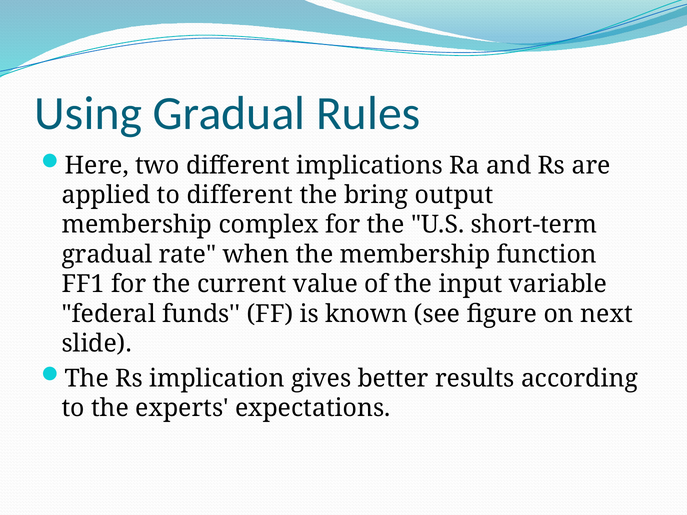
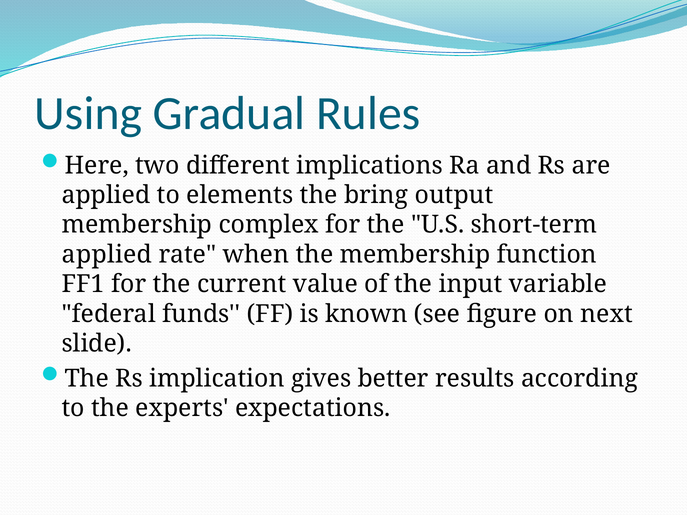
to different: different -> elements (240, 195)
gradual: gradual -> applied (107, 255)
